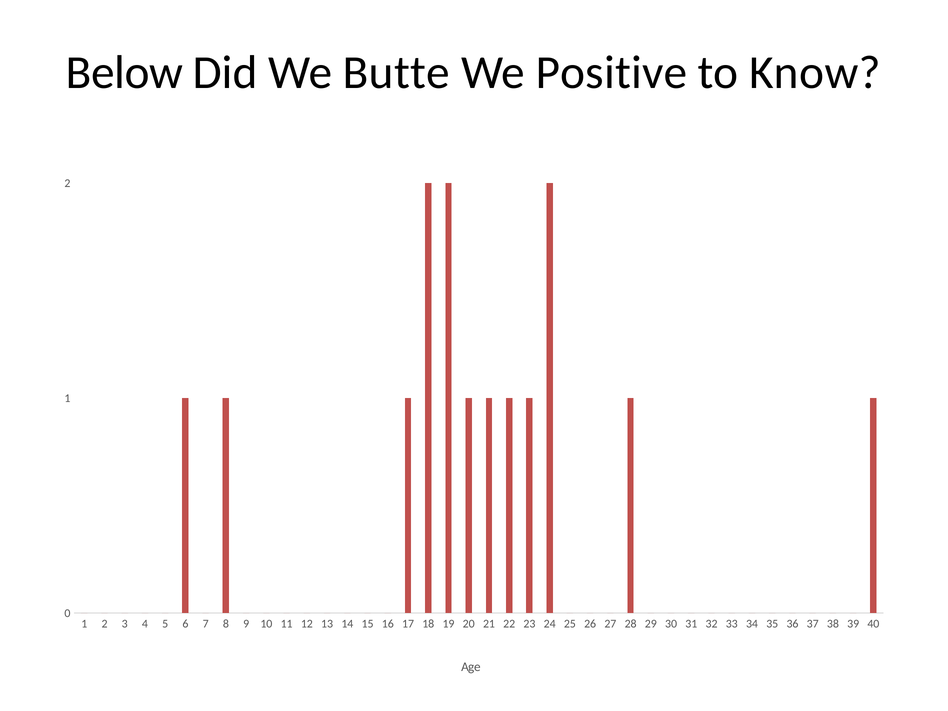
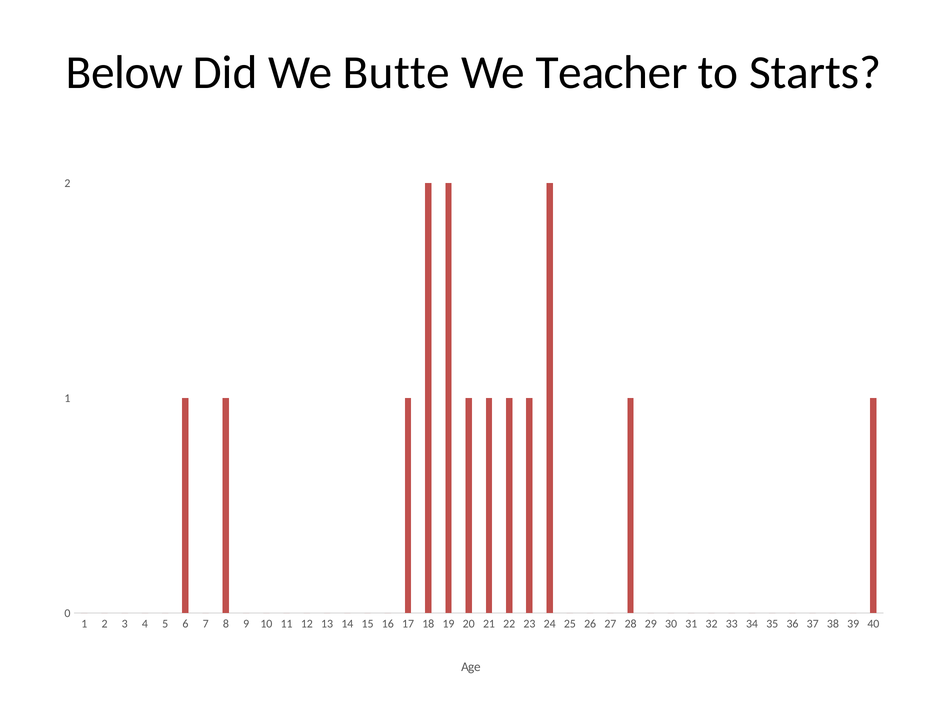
Positive: Positive -> Teacher (612, 73)
Know: Know -> Starts (815, 73)
